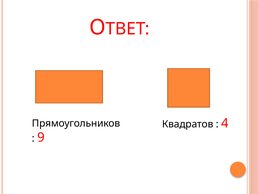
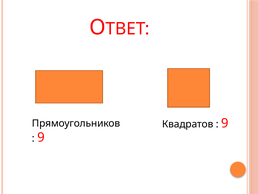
4: 4 -> 9 (225, 123)
